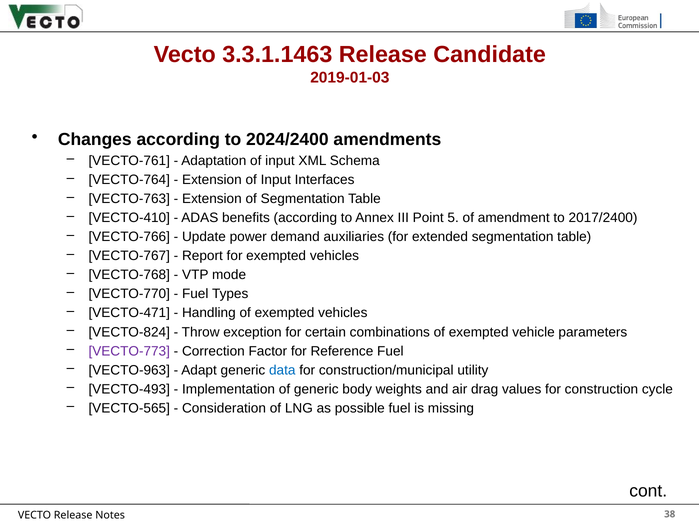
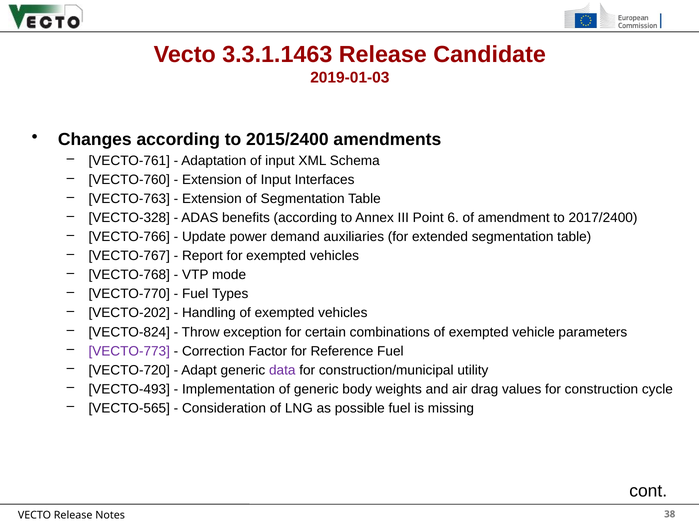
2024/2400: 2024/2400 -> 2015/2400 (287, 140)
VECTO-764: VECTO-764 -> VECTO-760 (129, 180)
VECTO-410: VECTO-410 -> VECTO-328 (129, 218)
5: 5 -> 6 (453, 218)
VECTO-471: VECTO-471 -> VECTO-202 (129, 313)
VECTO-963: VECTO-963 -> VECTO-720 (129, 370)
data colour: blue -> purple (282, 370)
